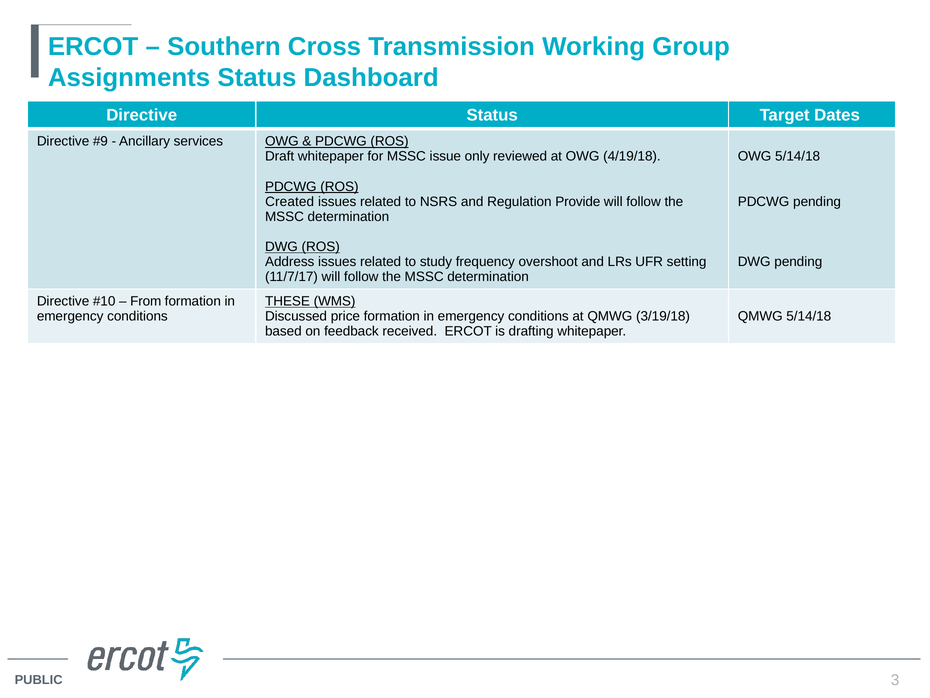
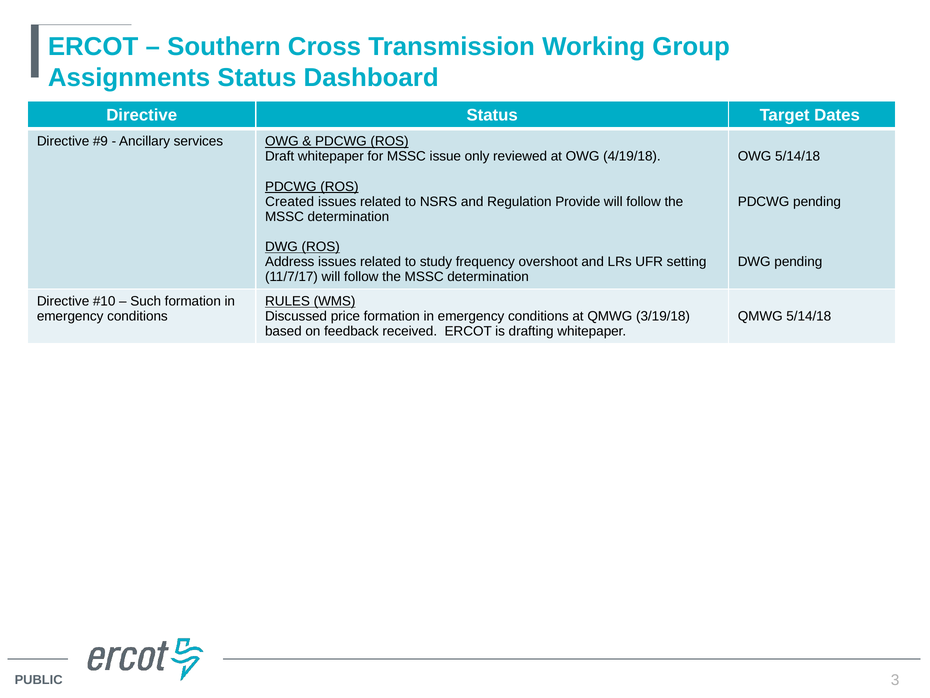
From: From -> Such (146, 301)
THESE: THESE -> RULES (288, 301)
